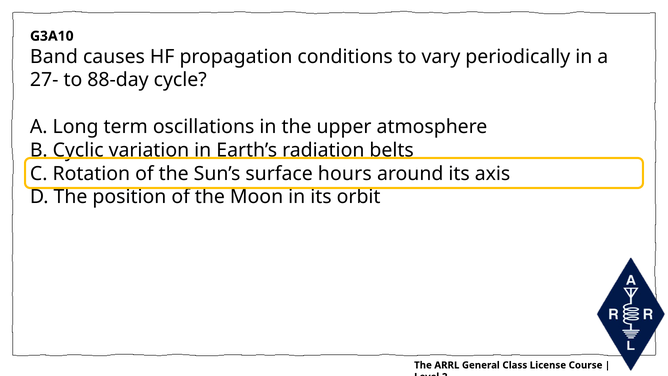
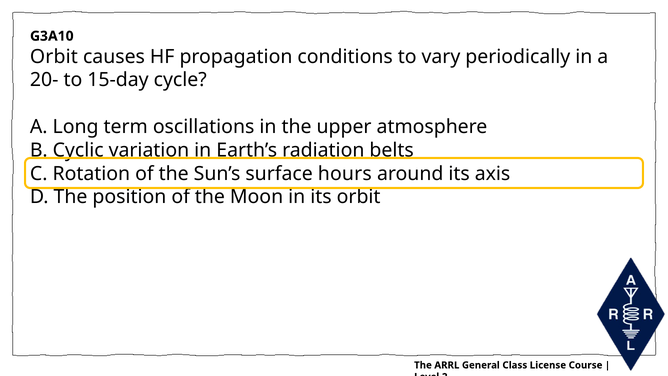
Band: Band -> Orbit (54, 57)
27-: 27- -> 20- (44, 80)
88-day: 88-day -> 15-day (118, 80)
